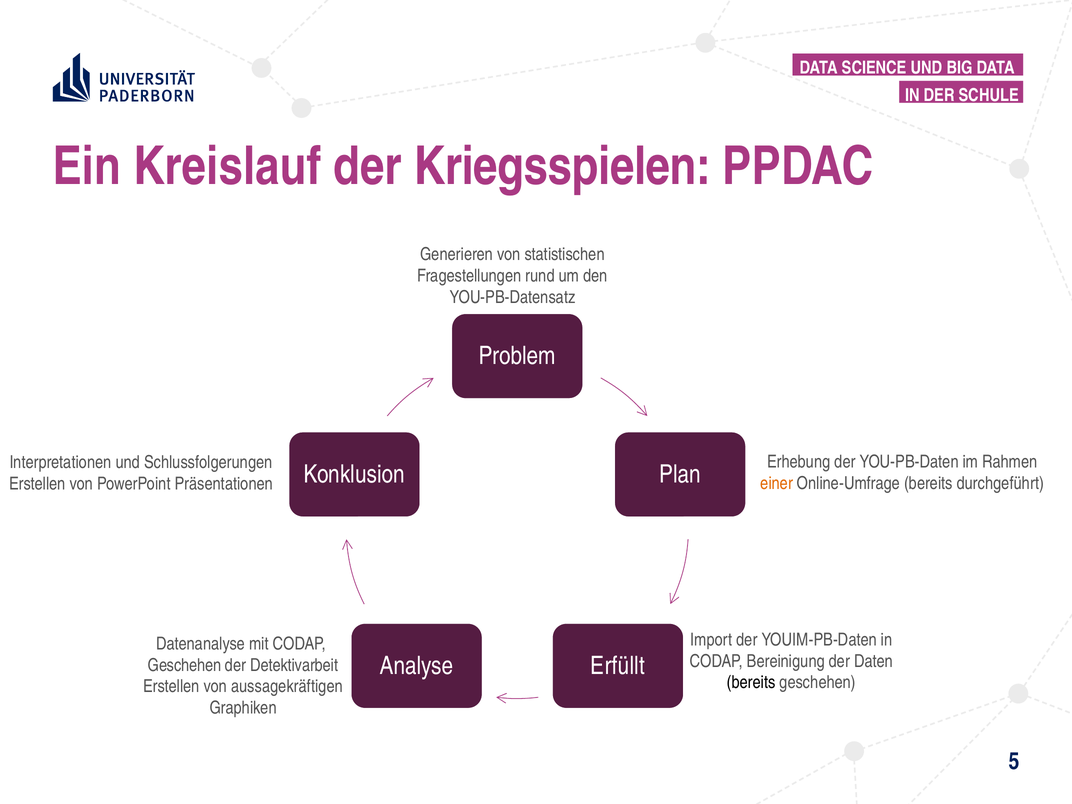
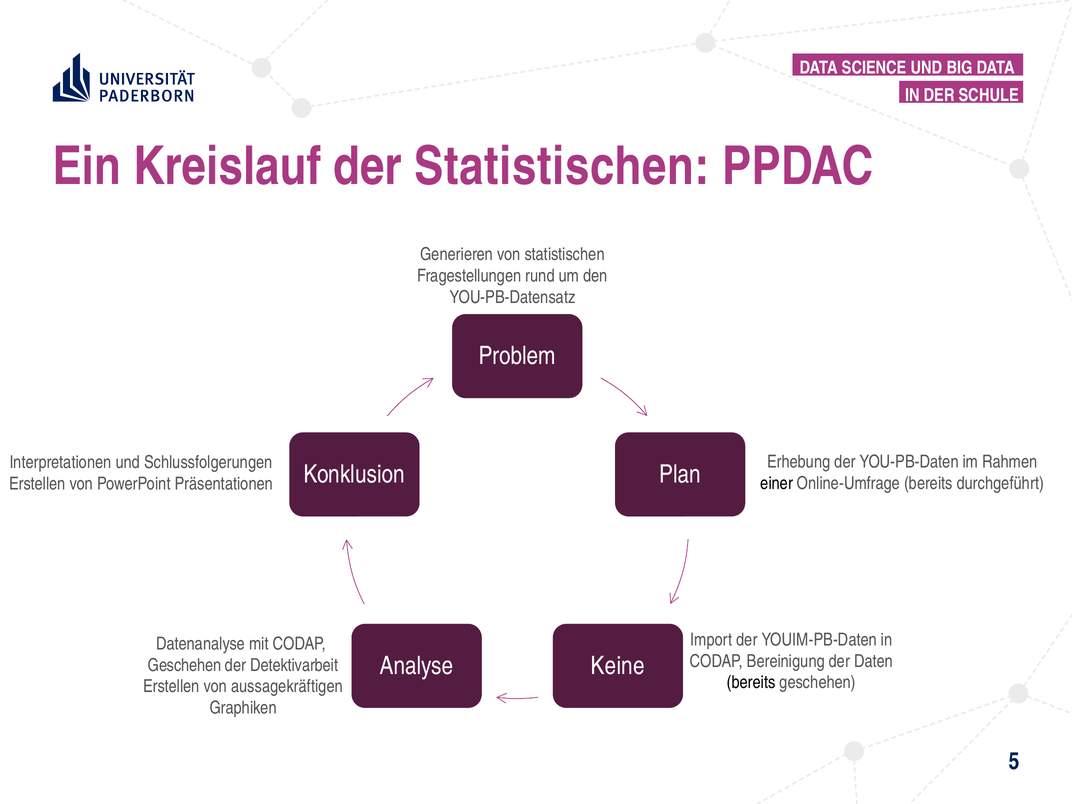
der Kriegsspielen: Kriegsspielen -> Statistischen (562, 166)
einer colour: orange -> black (777, 483)
Erfüllt: Erfüllt -> Keine (618, 666)
